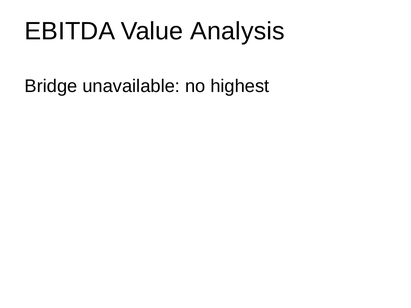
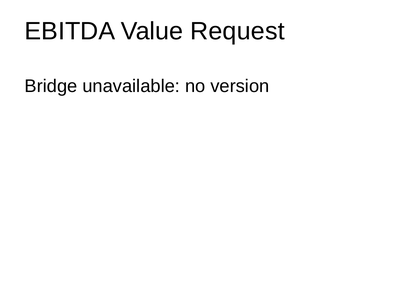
Analysis: Analysis -> Request (237, 31)
highest: highest -> version (240, 86)
